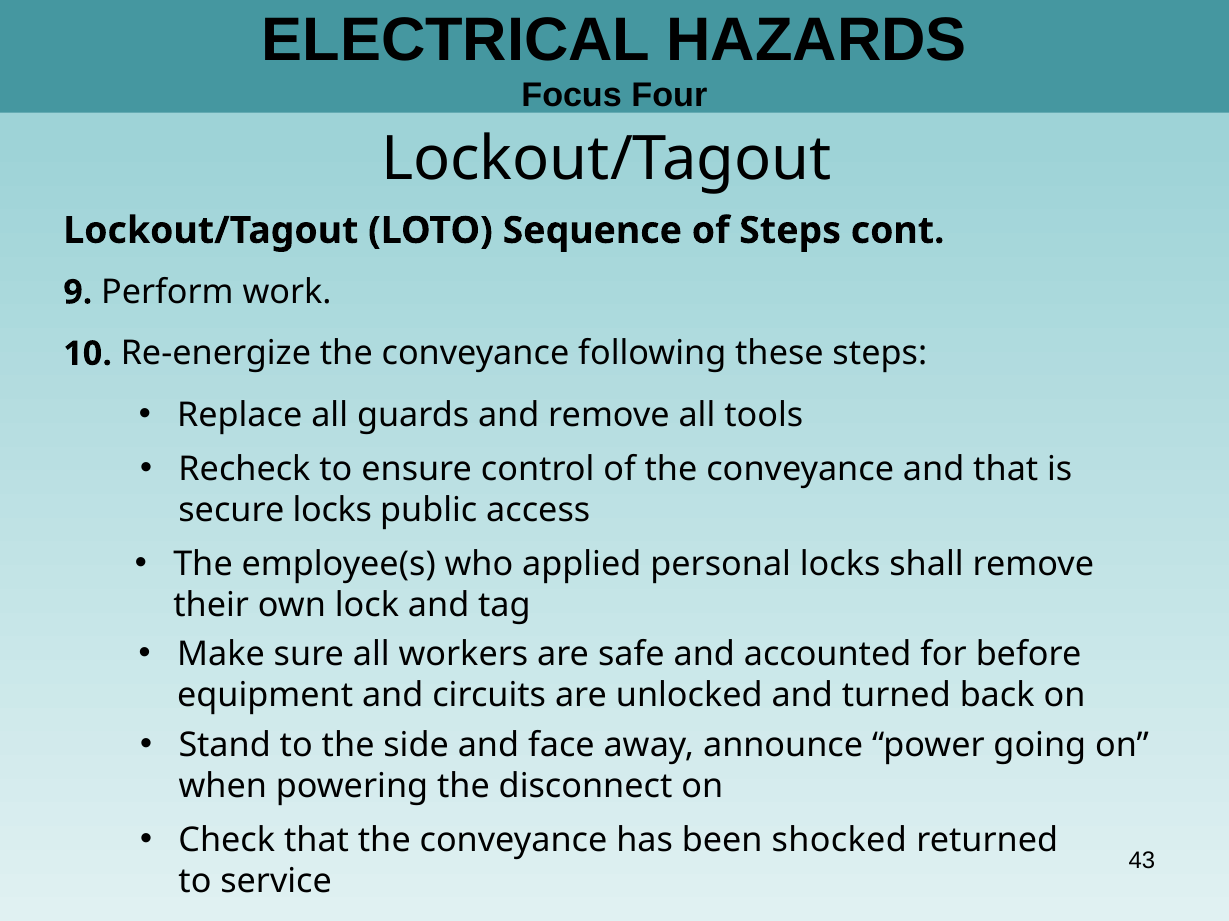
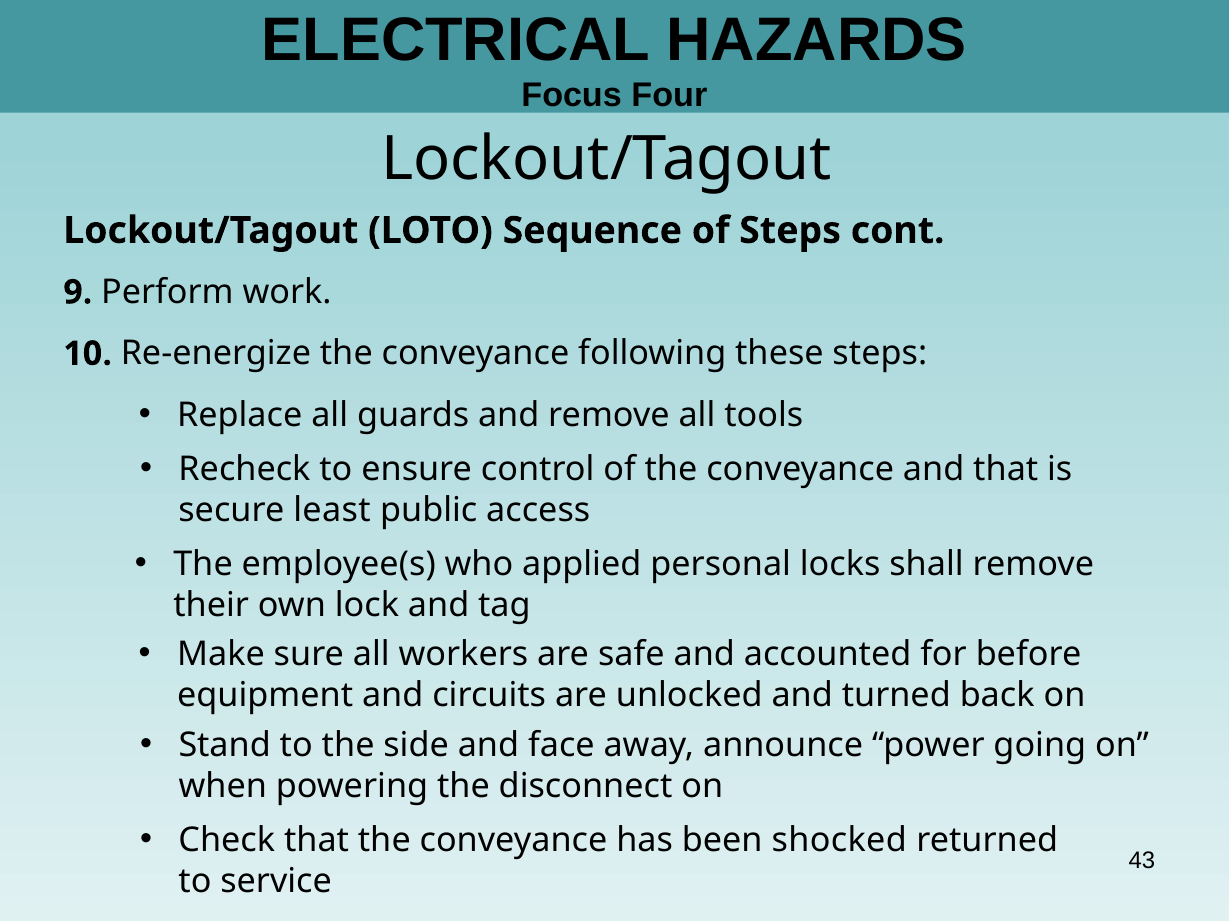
secure locks: locks -> least (332, 510)
